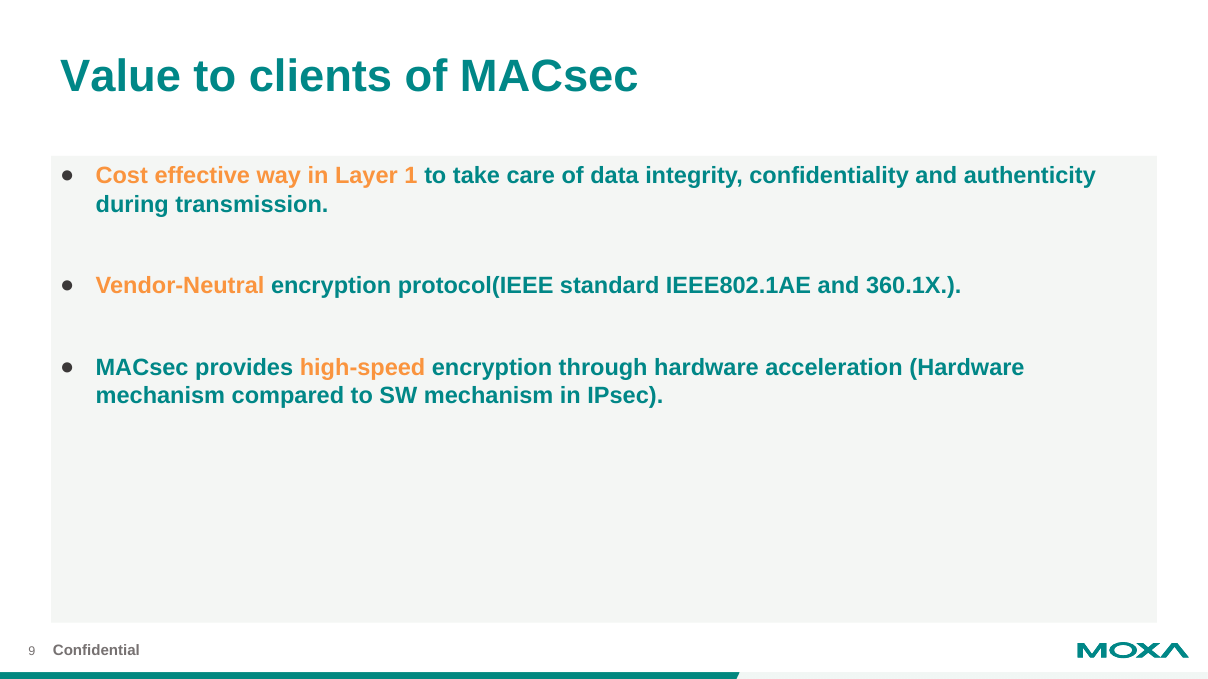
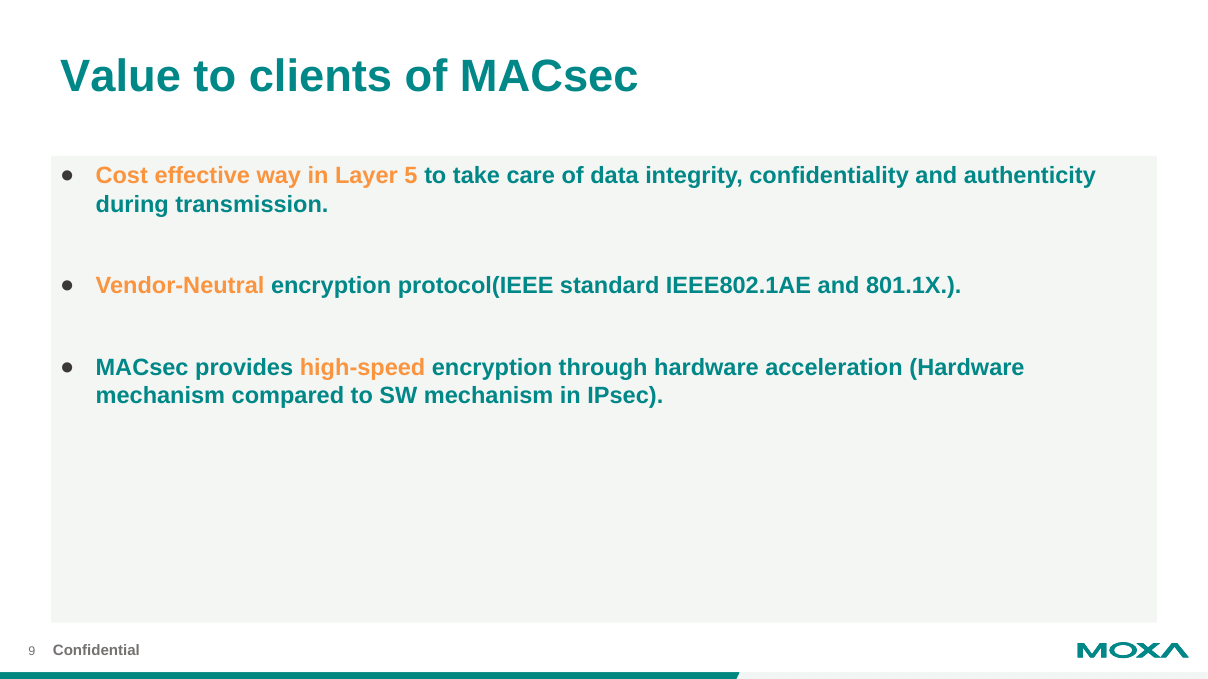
1: 1 -> 5 (411, 176)
360.1X: 360.1X -> 801.1X (914, 286)
